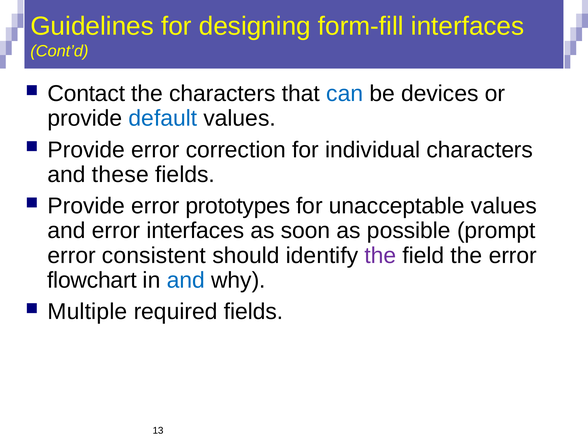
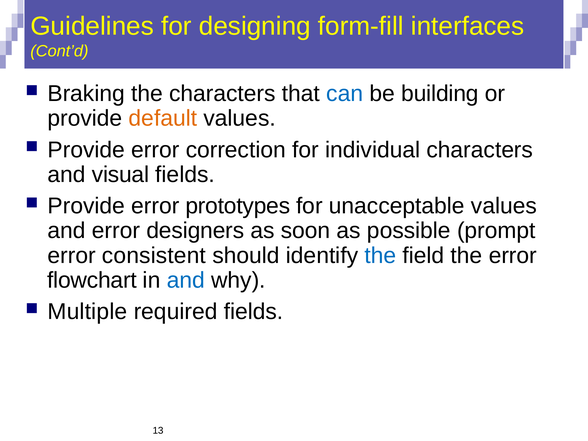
Contact: Contact -> Braking (86, 94)
devices: devices -> building (440, 94)
default colour: blue -> orange (163, 118)
these: these -> visual (121, 175)
error interfaces: interfaces -> designers (195, 231)
the colour: purple -> blue (380, 255)
